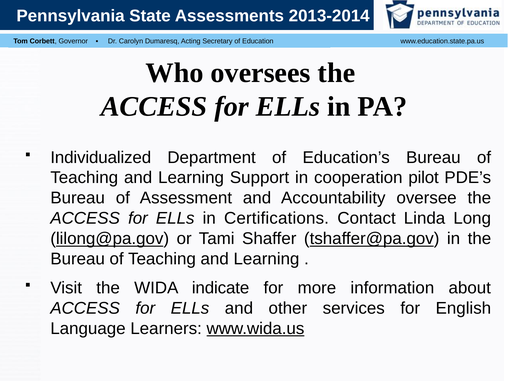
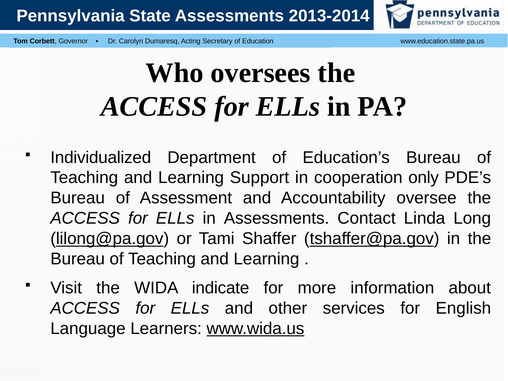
pilot: pilot -> only (424, 178)
in Certifications: Certifications -> Assessments (277, 218)
